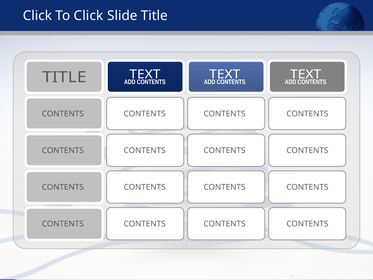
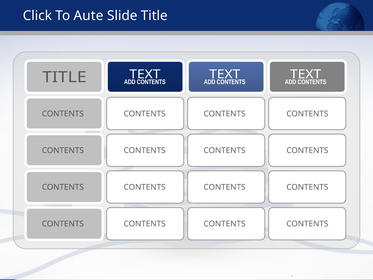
To Click: Click -> Aute (89, 16)
